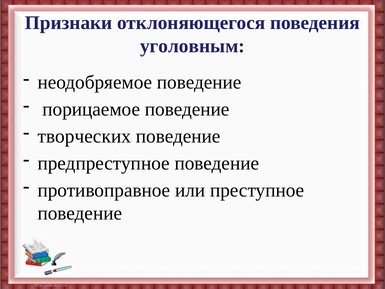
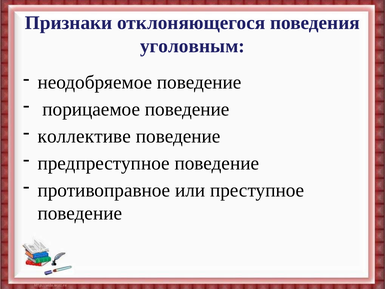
творческих: творческих -> коллективе (84, 136)
